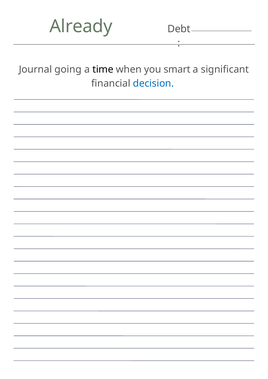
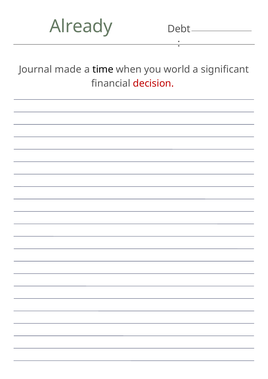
going: going -> made (68, 70)
smart: smart -> world (177, 70)
decision colour: blue -> red (153, 83)
